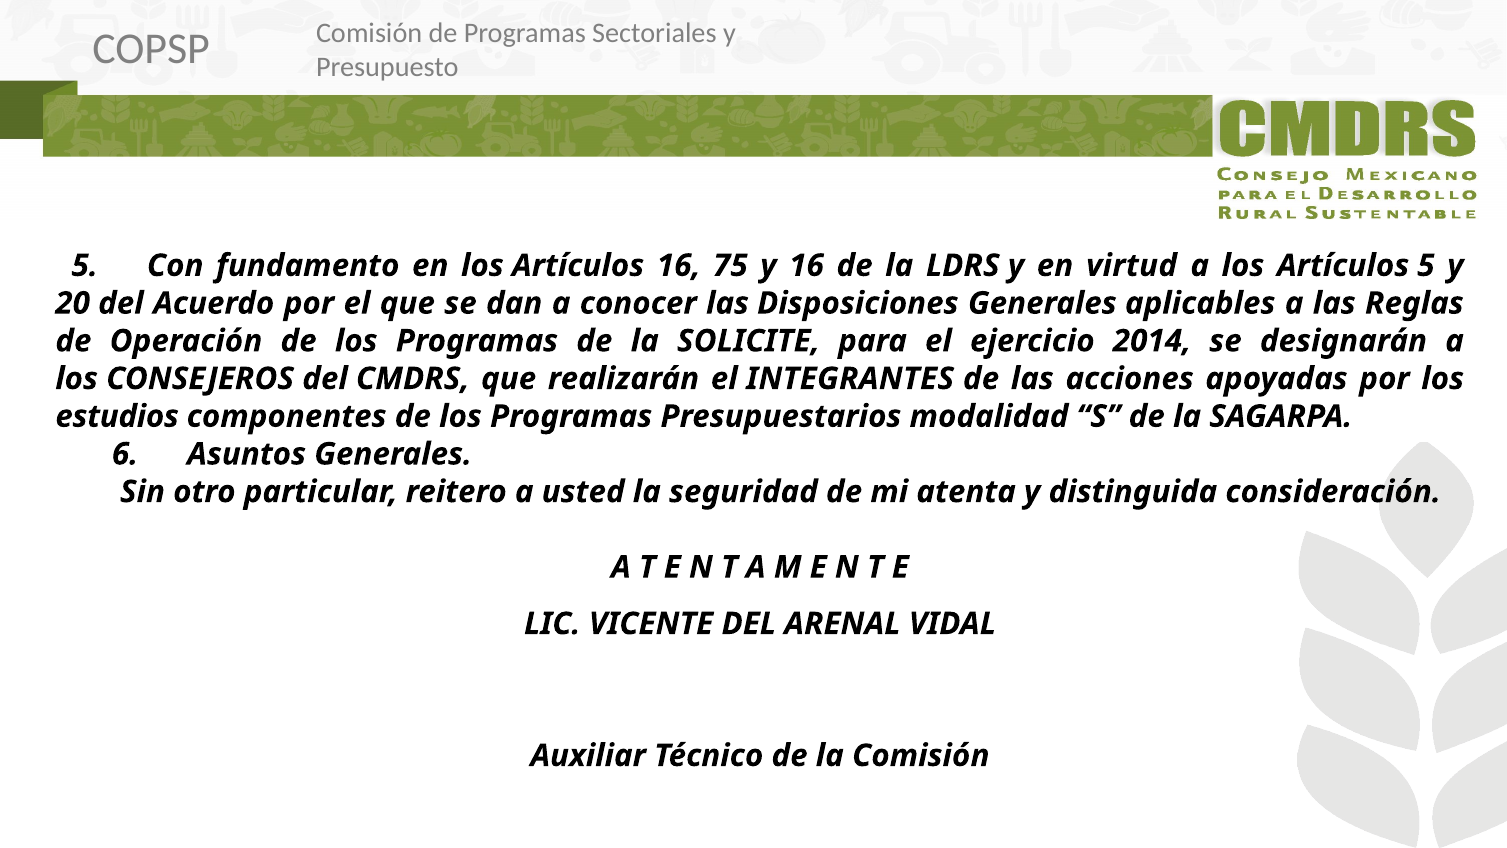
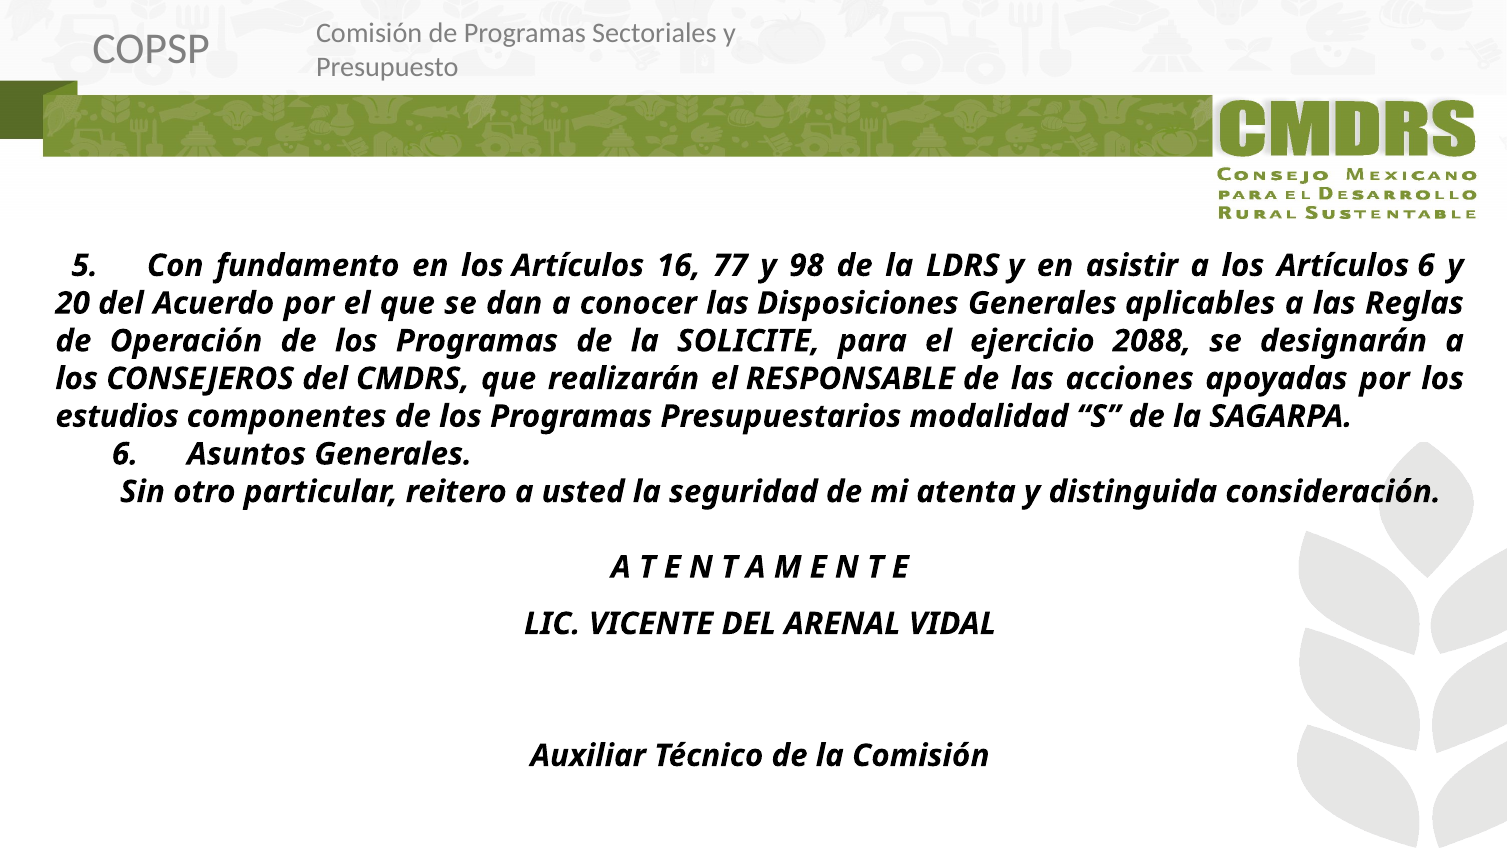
75: 75 -> 77 (730, 266)
y 16: 16 -> 98 (806, 266)
virtud: virtud -> asistir (1132, 266)
5: 5 -> 6 (1426, 266)
2014: 2014 -> 2088 (1152, 341)
INTEGRANTES: INTEGRANTES -> RESPONSABLE (850, 379)
